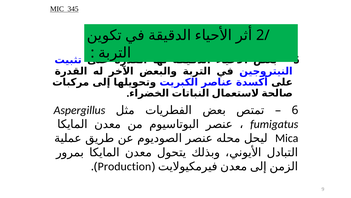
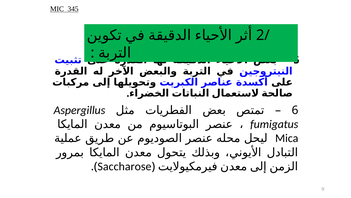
Production: Production -> Saccharose (124, 166)
